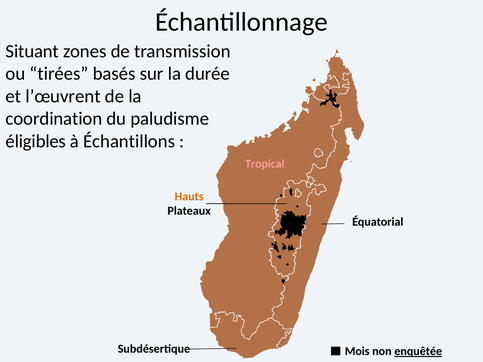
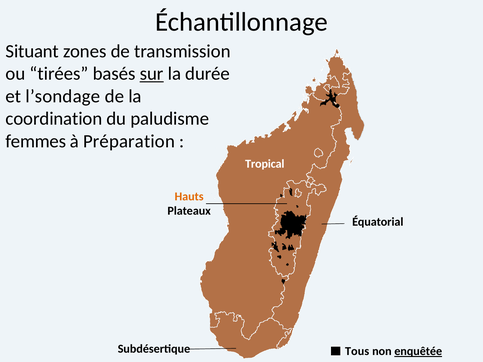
sur underline: none -> present (152, 74)
l’œuvrent: l’œuvrent -> l’sondage (63, 96)
éligibles: éligibles -> femmes (36, 141)
Échantillons: Échantillons -> Préparation (129, 141)
Tropical colour: pink -> white (265, 164)
Mois: Mois -> Tous (357, 352)
